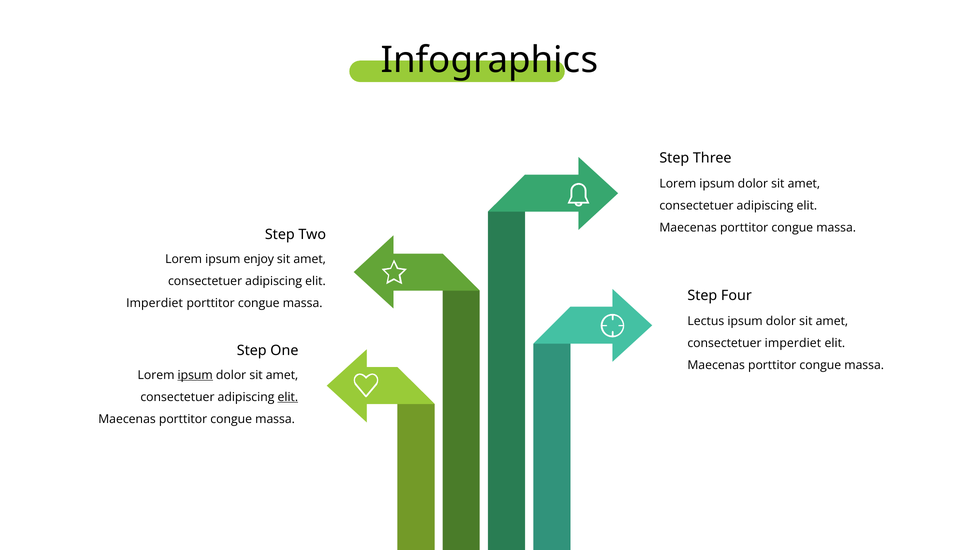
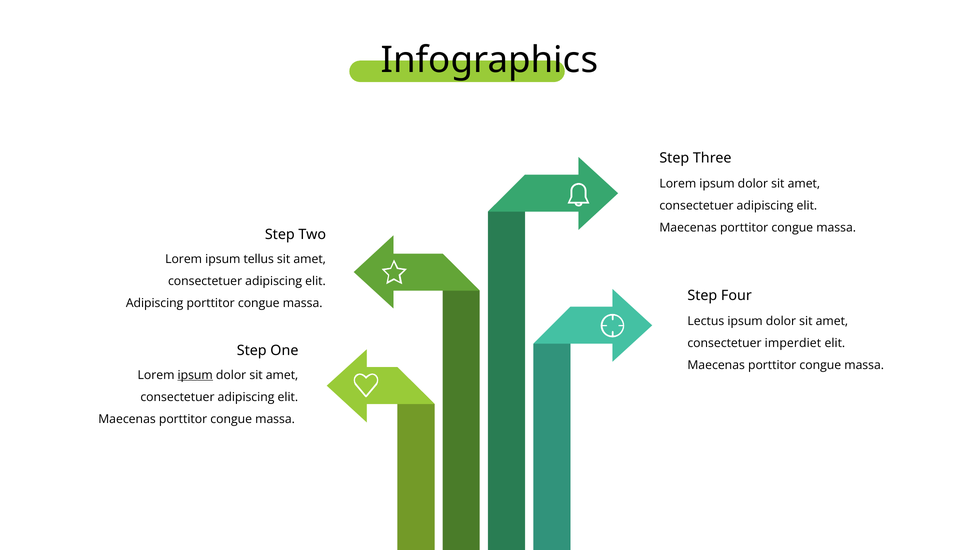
enjoy: enjoy -> tellus (259, 259)
Imperdiet: Imperdiet -> Adipiscing (155, 304)
elit underline: present -> none (288, 398)
